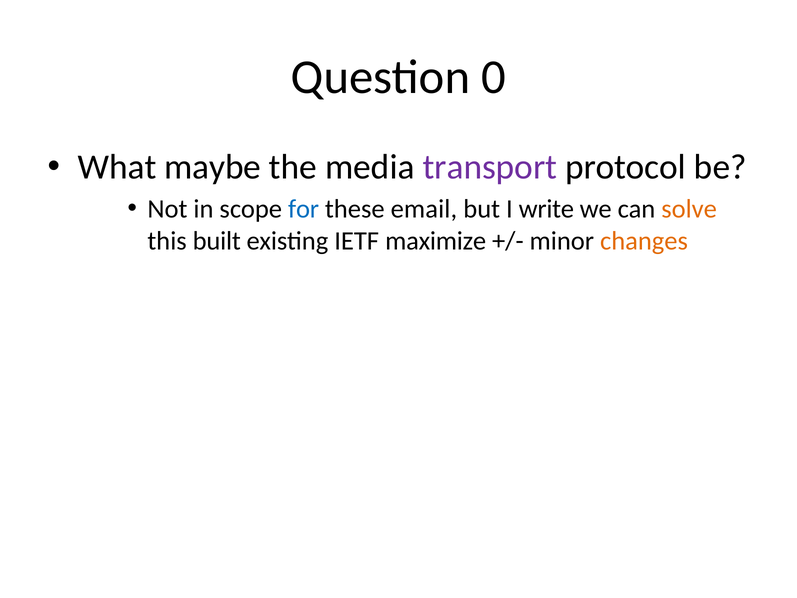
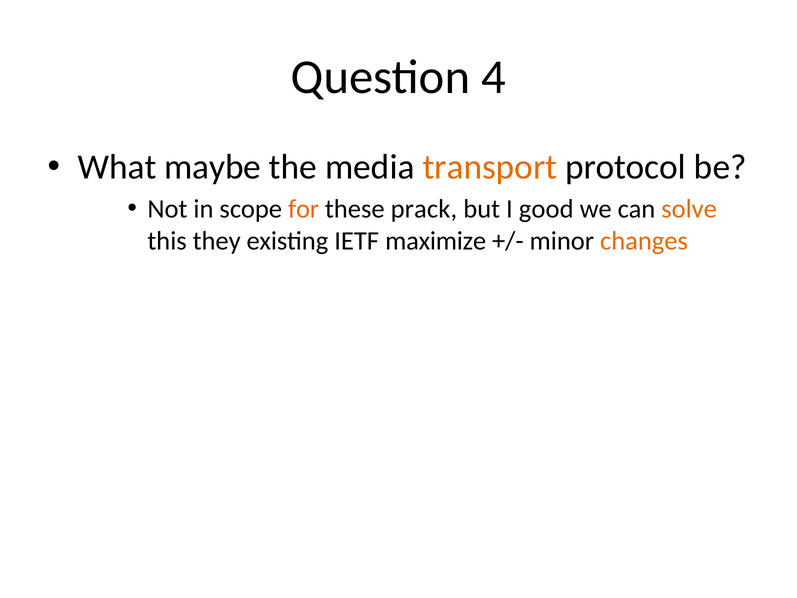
0: 0 -> 4 (493, 77)
transport colour: purple -> orange (490, 167)
for colour: blue -> orange (304, 209)
email: email -> prack (424, 209)
write: write -> good (546, 209)
built: built -> they (217, 241)
